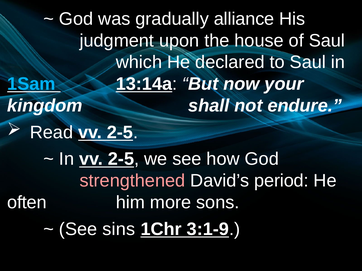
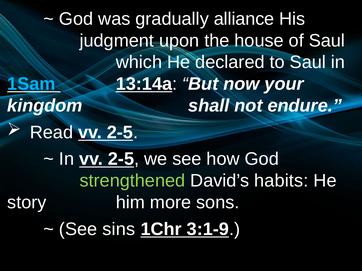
strengthened colour: pink -> light green (132, 181)
period: period -> habits (281, 181)
often: often -> story (27, 203)
